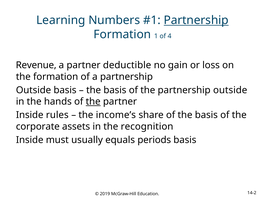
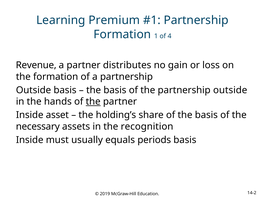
Numbers: Numbers -> Premium (114, 20)
Partnership underline: present -> none (196, 20)
deductible: deductible -> distributes (127, 65)
rules: rules -> asset (57, 115)
income’s: income’s -> holding’s (116, 115)
corporate: corporate -> necessary (38, 126)
